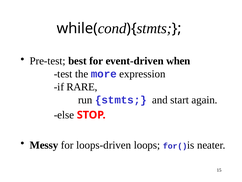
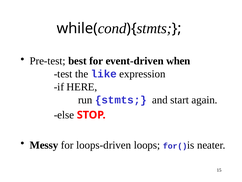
more: more -> like (104, 74)
RARE: RARE -> HERE (82, 87)
